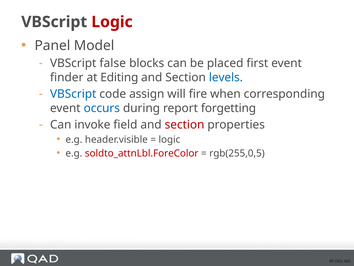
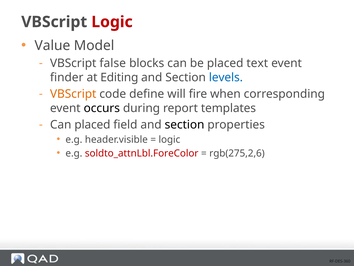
Panel: Panel -> Value (52, 46)
first: first -> text (257, 63)
VBScript colour: blue -> orange (73, 94)
assign: assign -> define (147, 94)
occurs colour: blue -> black (102, 108)
forgetting: forgetting -> templates (228, 108)
Can invoke: invoke -> placed (92, 124)
section colour: red -> black (185, 124)
rgb(255,0,5: rgb(255,0,5 -> rgb(275,2,6 (237, 153)
